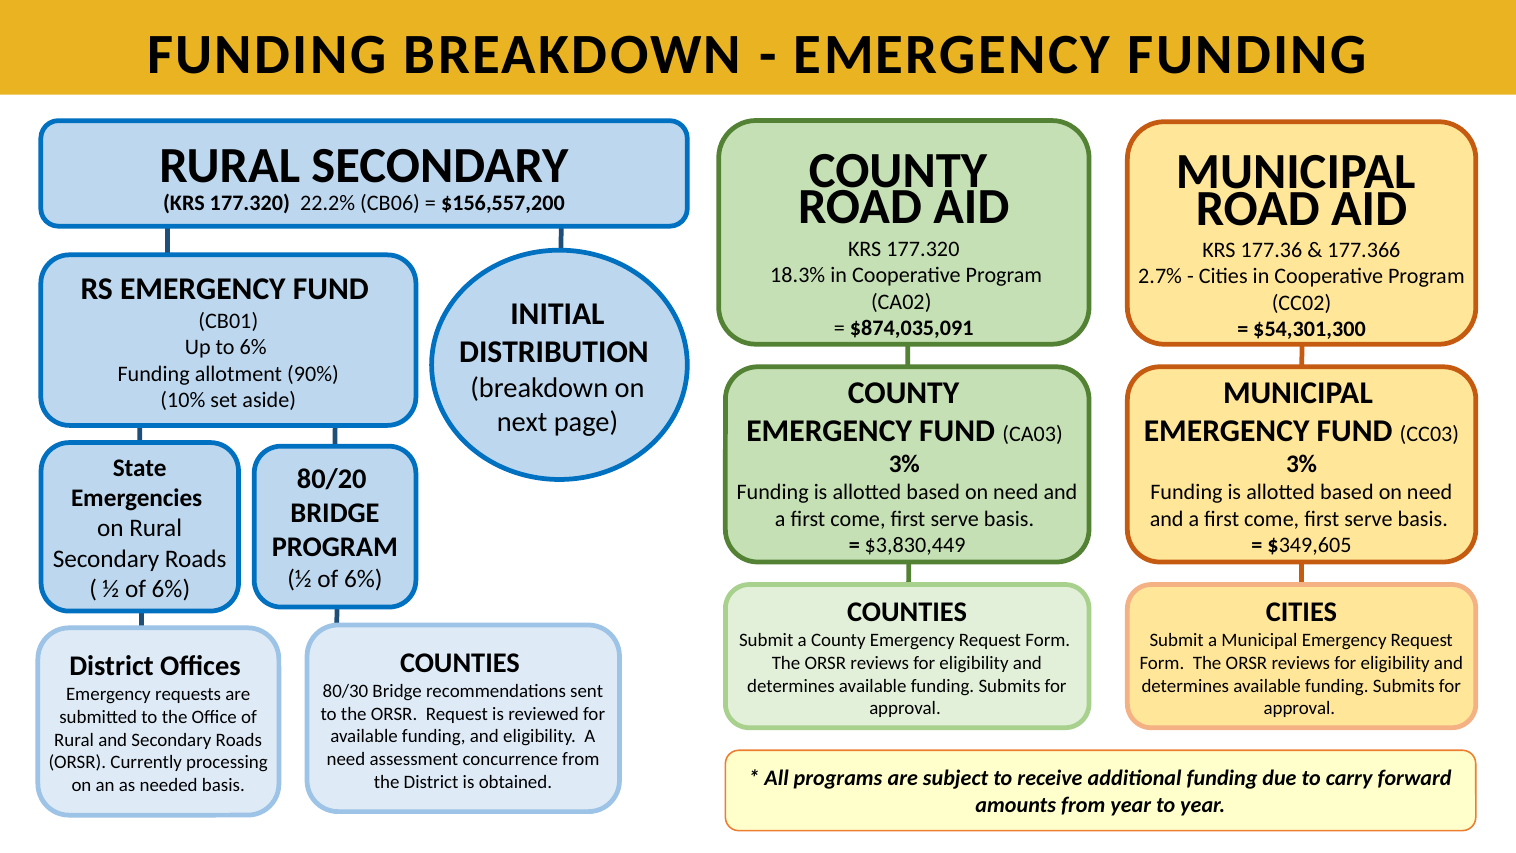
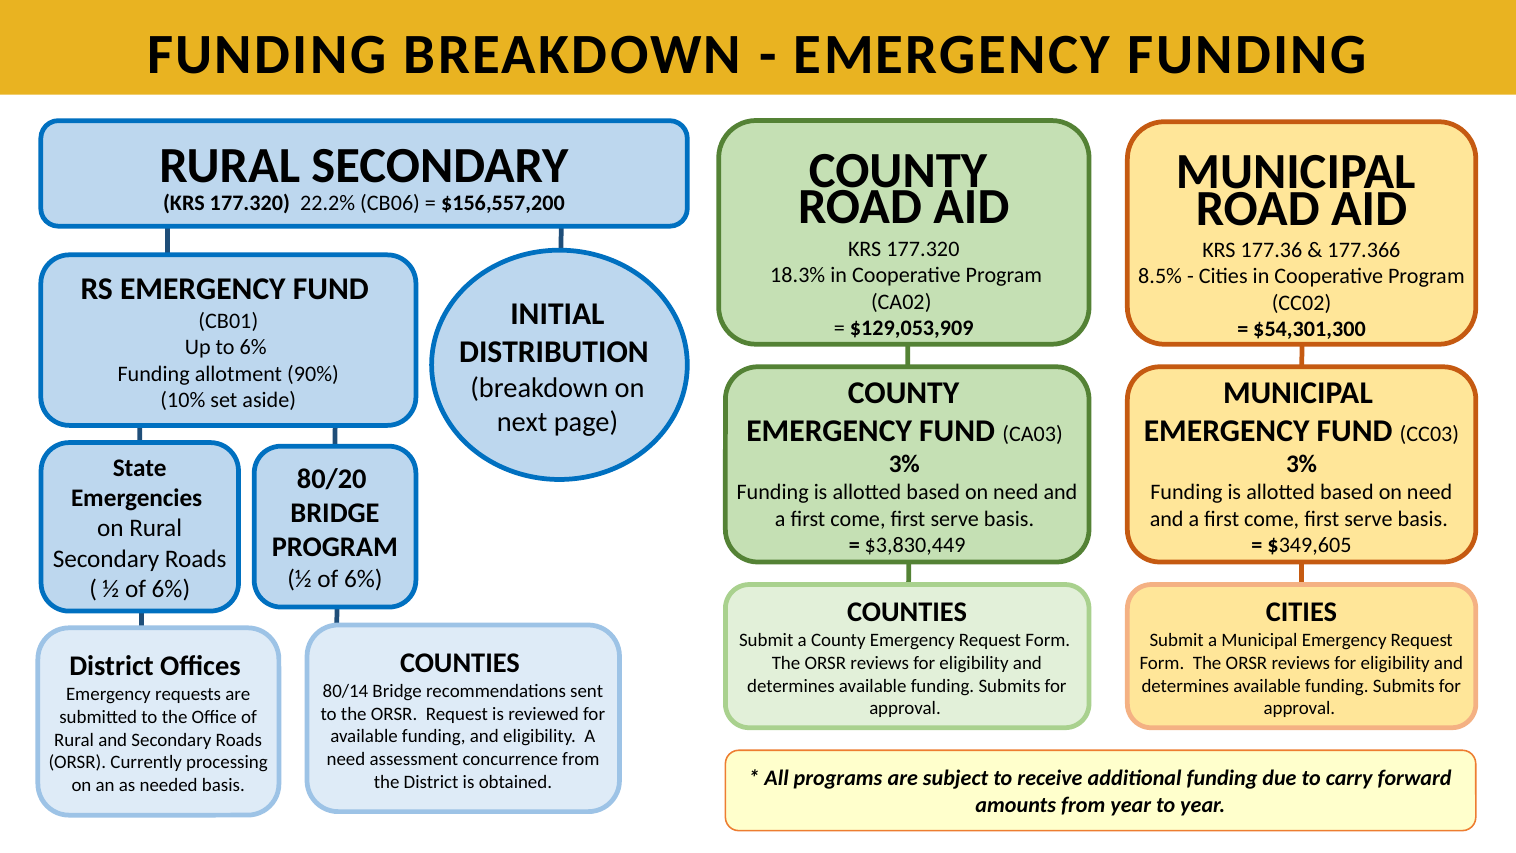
2.7%: 2.7% -> 8.5% (1160, 277)
$874,035,091: $874,035,091 -> $129,053,909 (912, 328)
80/30: 80/30 -> 80/14 (345, 691)
